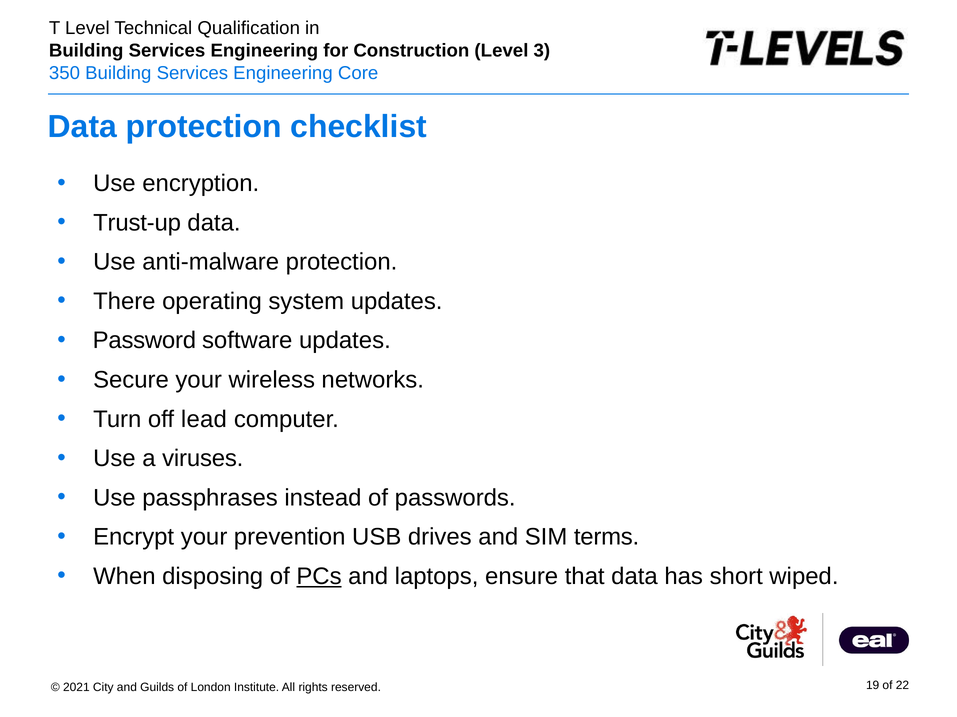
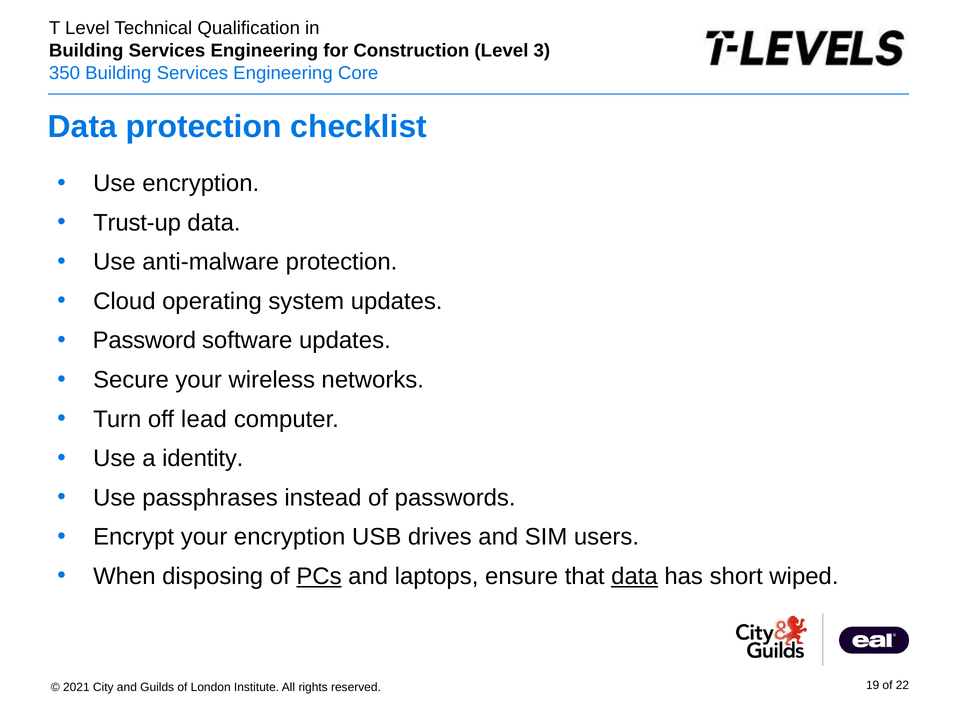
There: There -> Cloud (124, 302)
viruses: viruses -> identity (203, 459)
your prevention: prevention -> encryption (290, 538)
terms: terms -> users (606, 538)
data underline: none -> present (634, 577)
